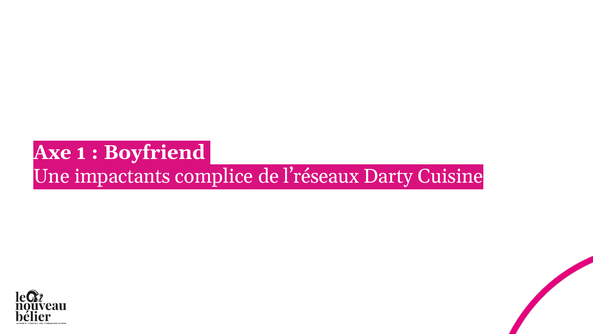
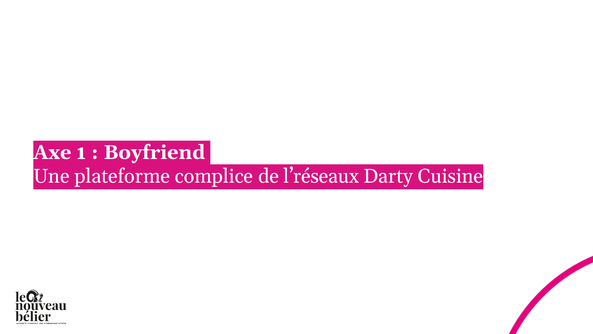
impactants: impactants -> plateforme (122, 176)
